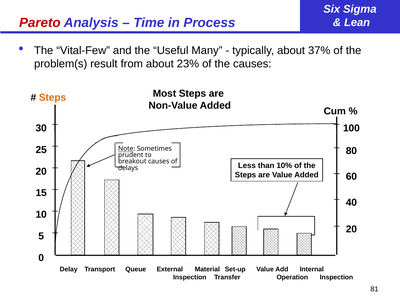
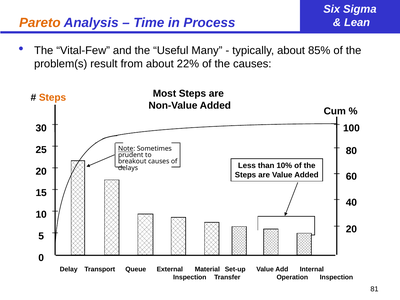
Pareto colour: red -> orange (40, 23)
37%: 37% -> 85% (319, 51)
23%: 23% -> 22% (188, 64)
